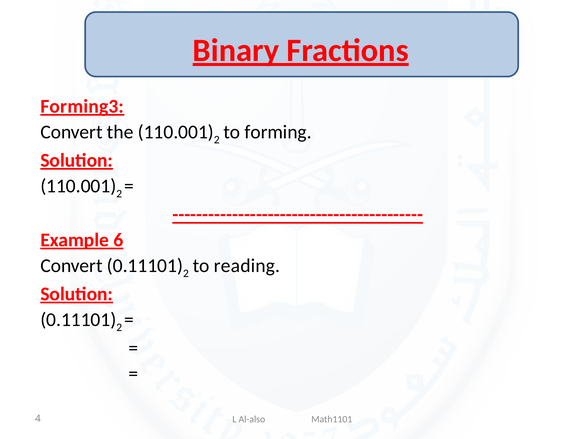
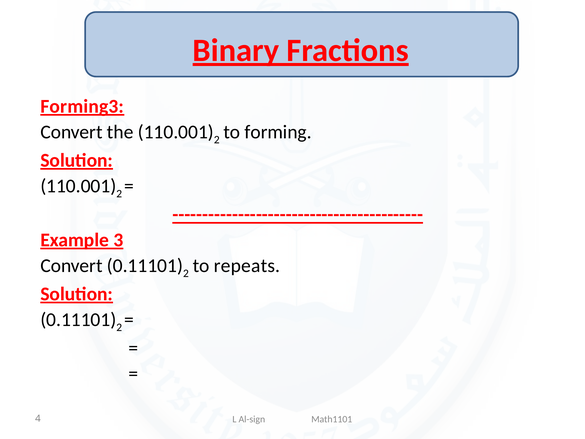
6: 6 -> 3 (118, 240)
reading: reading -> repeats (247, 266)
Al-also: Al-also -> Al-sign (252, 419)
